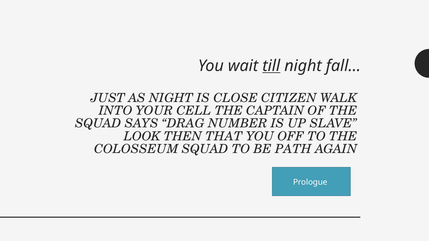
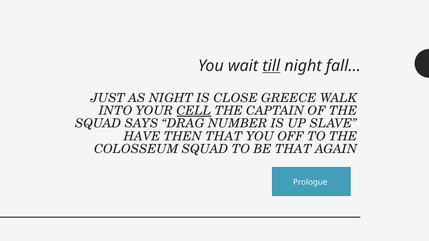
CITIZEN: CITIZEN -> GREECE (289, 98)
CELL underline: none -> present (194, 111)
LOOK: LOOK -> HAVE (142, 136)
BE PATH: PATH -> THAT (293, 149)
